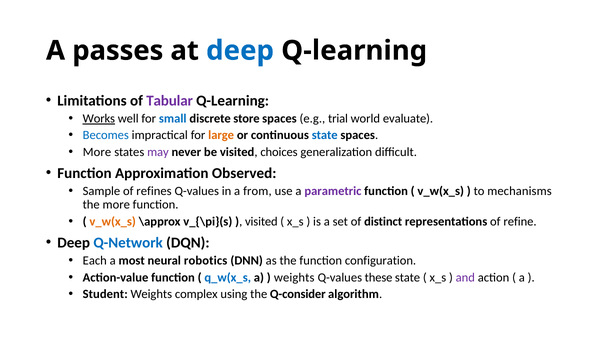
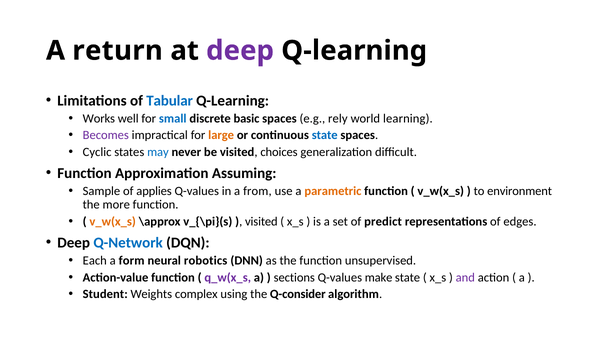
passes: passes -> return (118, 51)
deep colour: blue -> purple (240, 51)
Tabular colour: purple -> blue (170, 101)
Works underline: present -> none (99, 119)
store: store -> basic (246, 119)
trial: trial -> rely (338, 119)
evaluate: evaluate -> learning (408, 119)
Becomes colour: blue -> purple (106, 135)
More: More -> Cyclic (97, 152)
may colour: purple -> blue (158, 152)
Observed: Observed -> Assuming (244, 173)
refines: refines -> applies (154, 191)
parametric colour: purple -> orange (333, 191)
mechanisms: mechanisms -> environment (520, 191)
distinct: distinct -> predict (383, 222)
refine: refine -> edges (520, 222)
most: most -> form (132, 261)
configuration: configuration -> unsupervised (381, 261)
q_w(x_s colour: blue -> purple (228, 278)
weights: weights -> sections (294, 278)
these: these -> make (379, 278)
